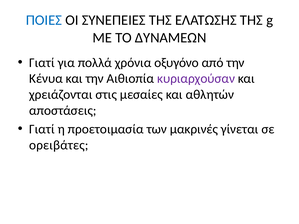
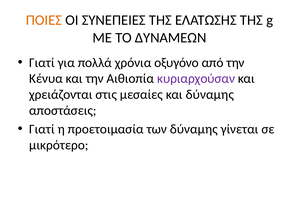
ΠΟΙΕΣ colour: blue -> orange (44, 20)
και αθλητών: αθλητών -> δύναμης (210, 95)
των μακρινές: μακρινές -> δύναμης (194, 129)
ορειβάτες: ορειβάτες -> μικρότερο (59, 145)
